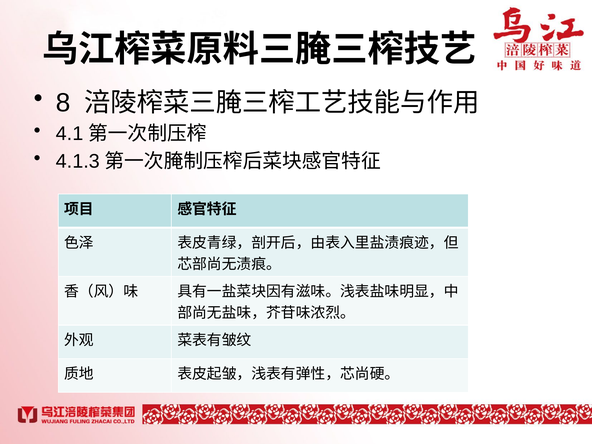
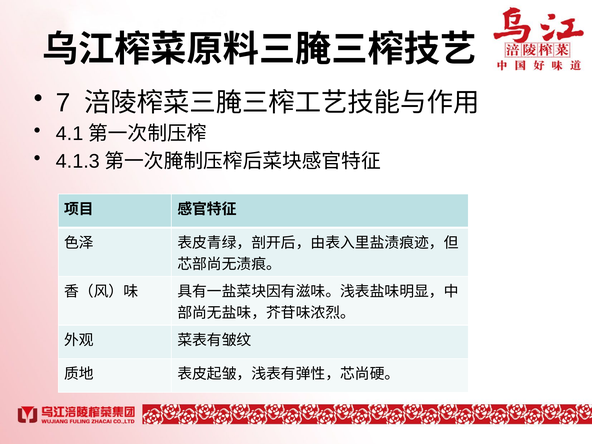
8: 8 -> 7 (63, 103)
